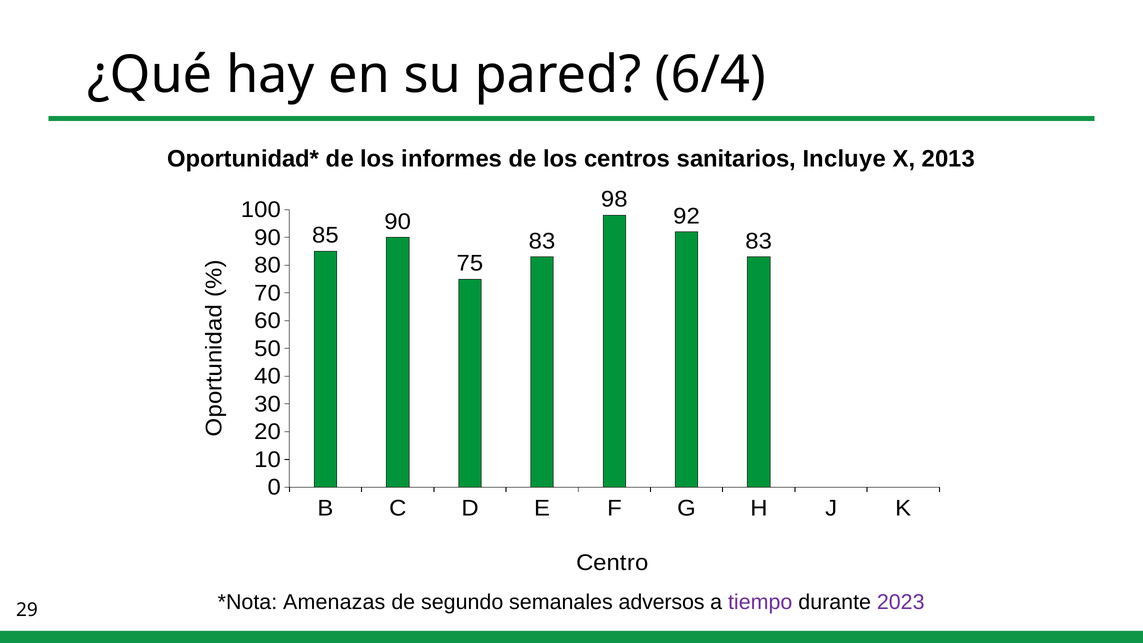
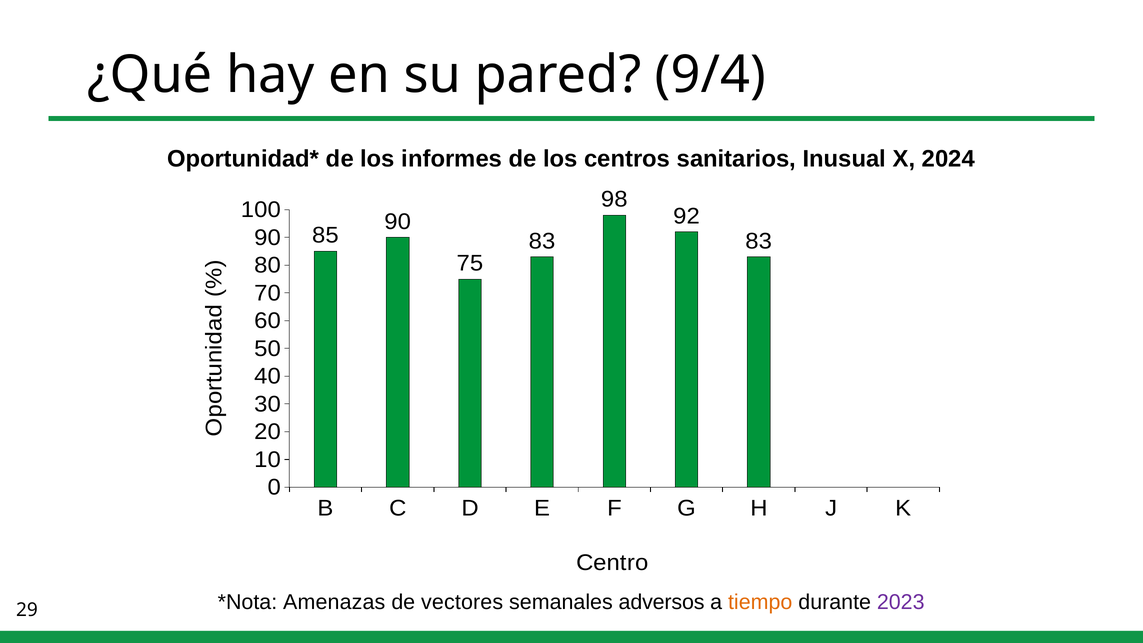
6/4: 6/4 -> 9/4 (710, 75)
Incluye: Incluye -> Inusual (844, 159)
2013: 2013 -> 2024 (948, 159)
segundo: segundo -> vectores (462, 602)
tiempo colour: purple -> orange (760, 602)
